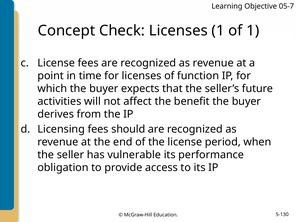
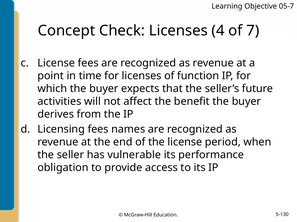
Licenses 1: 1 -> 4 (218, 31)
of 1: 1 -> 7 (253, 31)
should: should -> names (128, 130)
